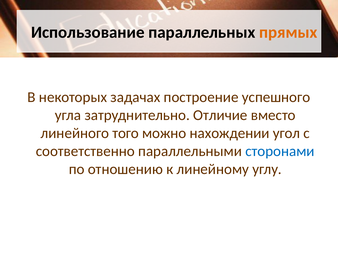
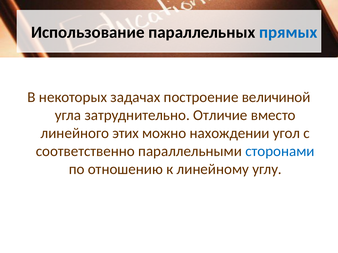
прямых colour: orange -> blue (288, 32)
успешного: успешного -> величиной (276, 97)
того: того -> этих (126, 133)
